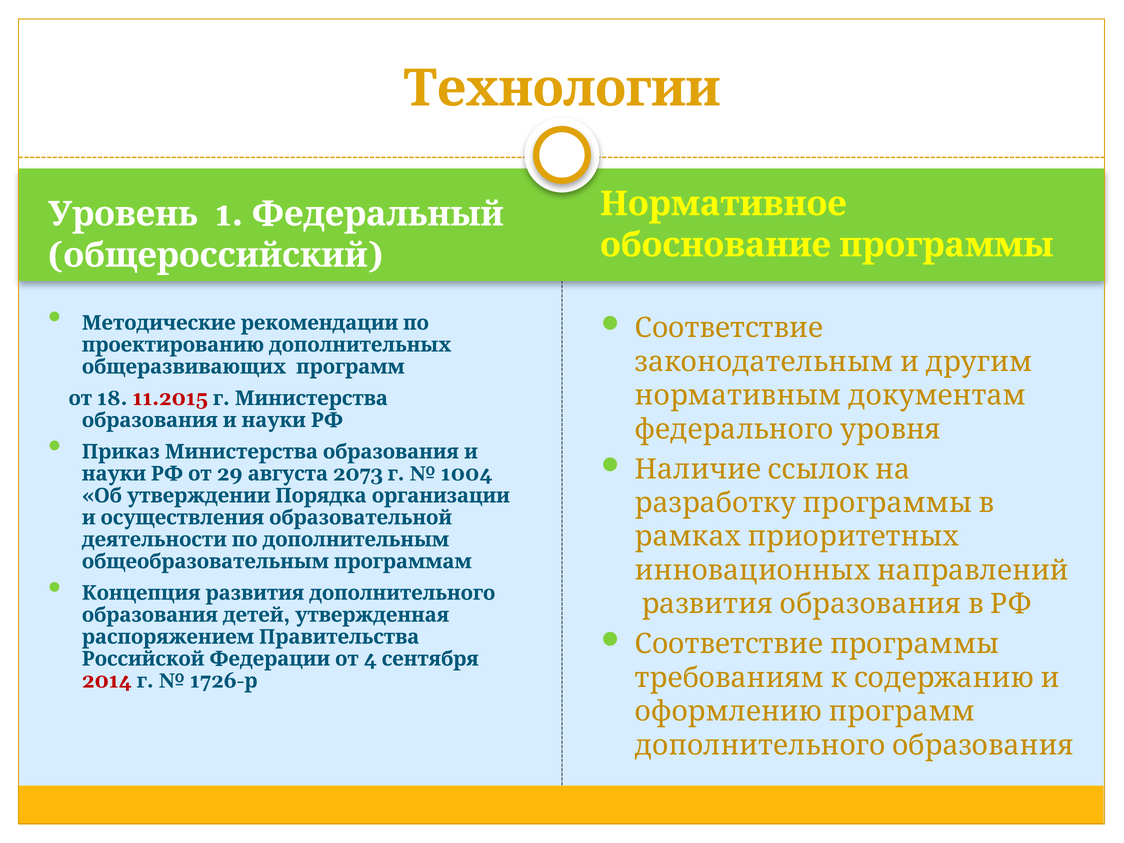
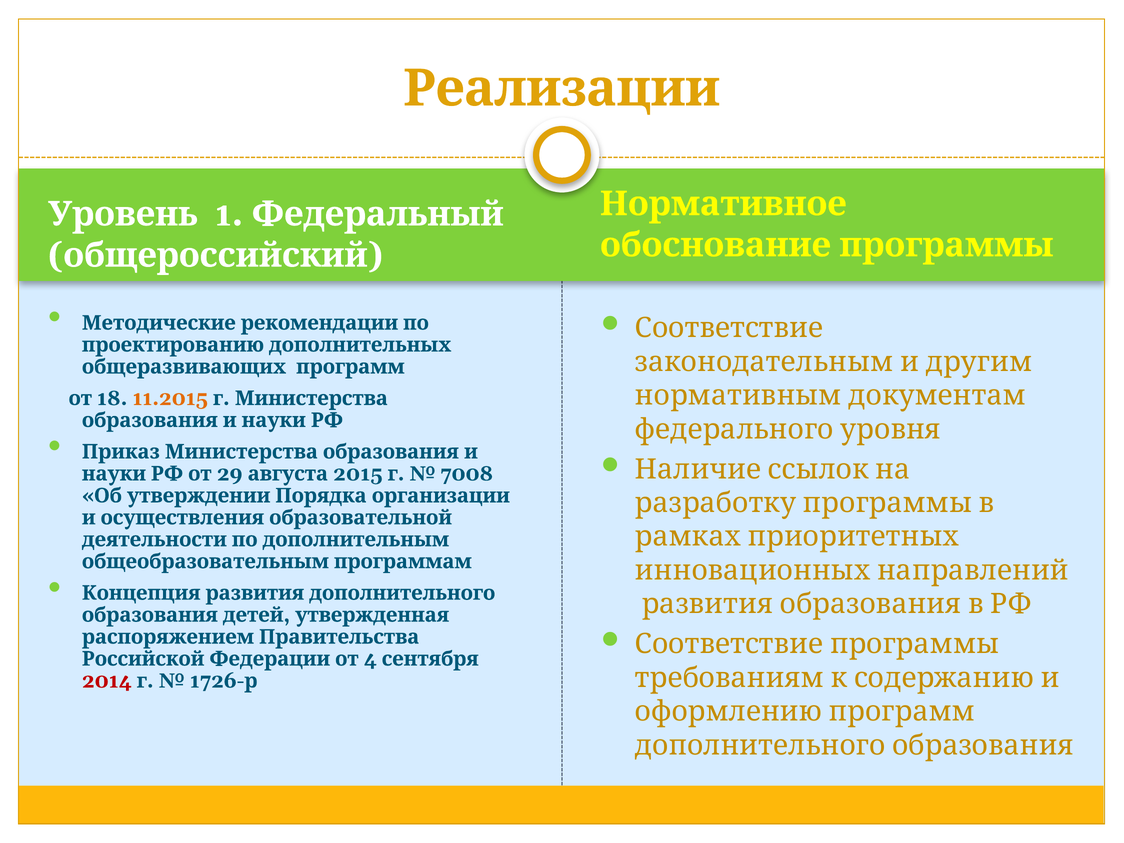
Технологии: Технологии -> Реализации (562, 88)
11.2015 colour: red -> orange (170, 398)
2073: 2073 -> 2015 (358, 474)
1004: 1004 -> 7008 (467, 474)
